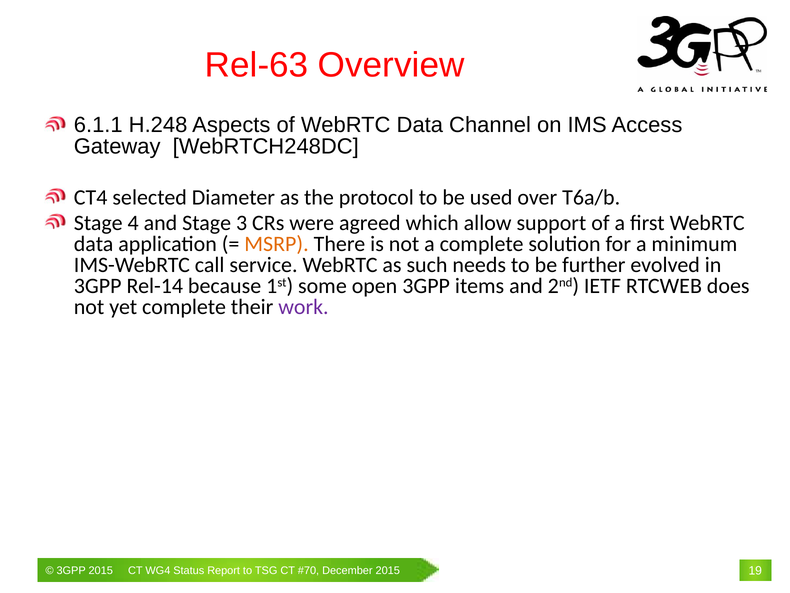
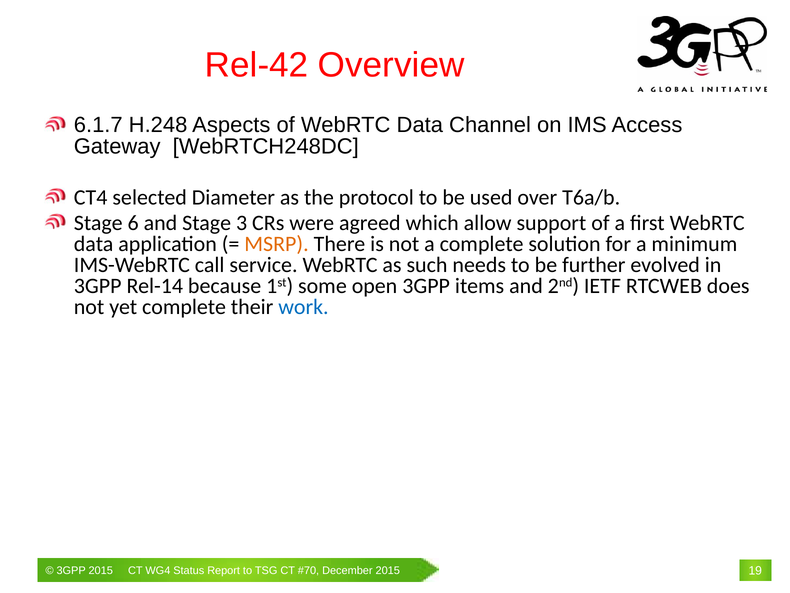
Rel-63: Rel-63 -> Rel-42 (257, 65)
6.1.1: 6.1.1 -> 6.1.7 (98, 125)
4: 4 -> 6 (133, 223)
work colour: purple -> blue (303, 307)
